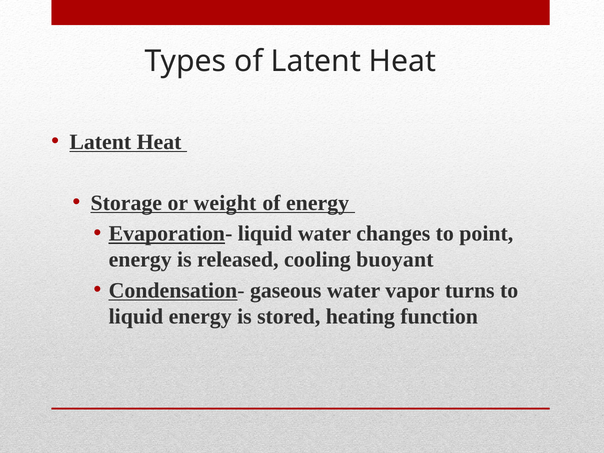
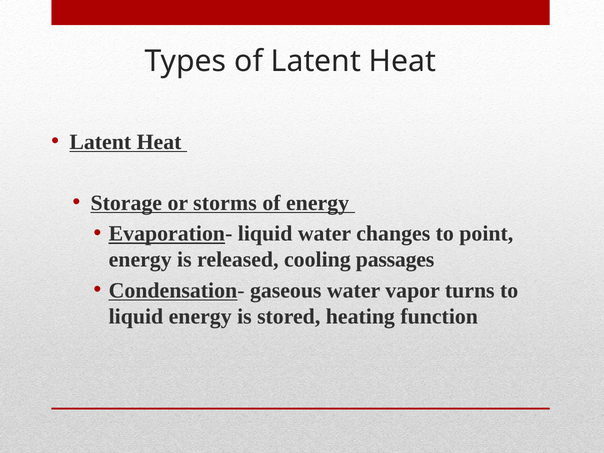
weight: weight -> storms (225, 203)
buoyant: buoyant -> passages (395, 260)
